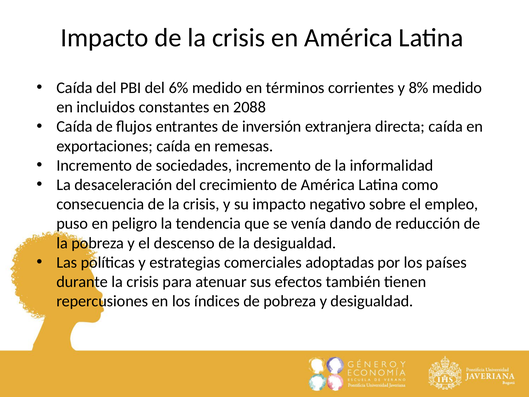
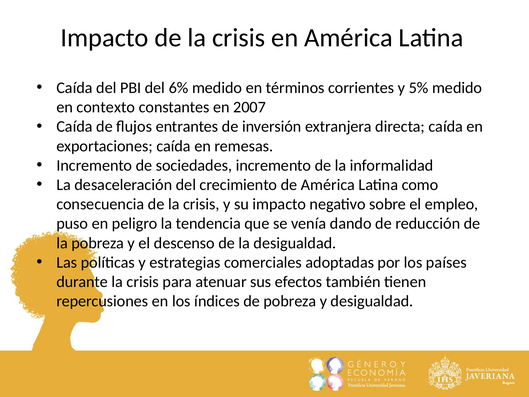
8%: 8% -> 5% (419, 88)
incluidos: incluidos -> contexto (106, 107)
2088: 2088 -> 2007 (250, 107)
